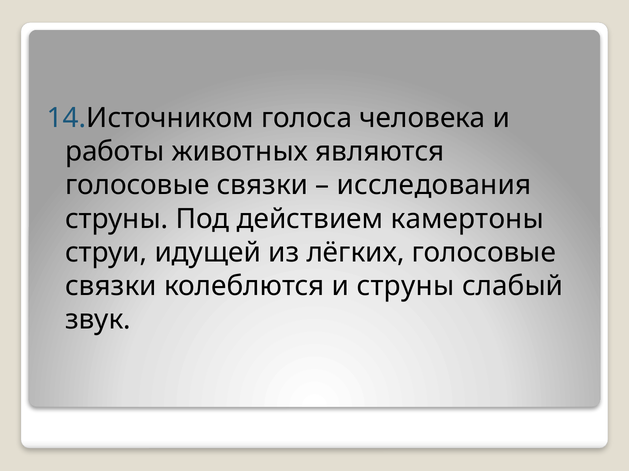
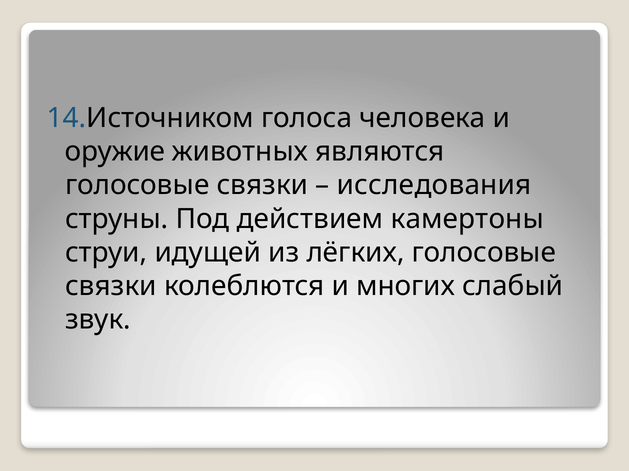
работы: работы -> оружие (115, 152)
и струны: струны -> многих (406, 286)
